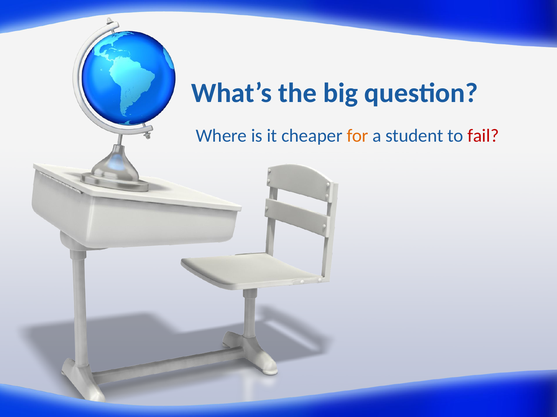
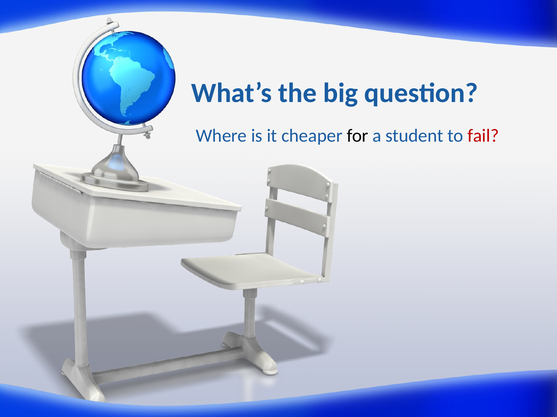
for colour: orange -> black (358, 136)
